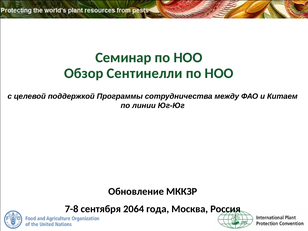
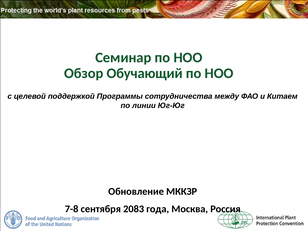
Сентинелли: Сентинелли -> Обучающий (145, 73)
2064: 2064 -> 2083 (134, 209)
